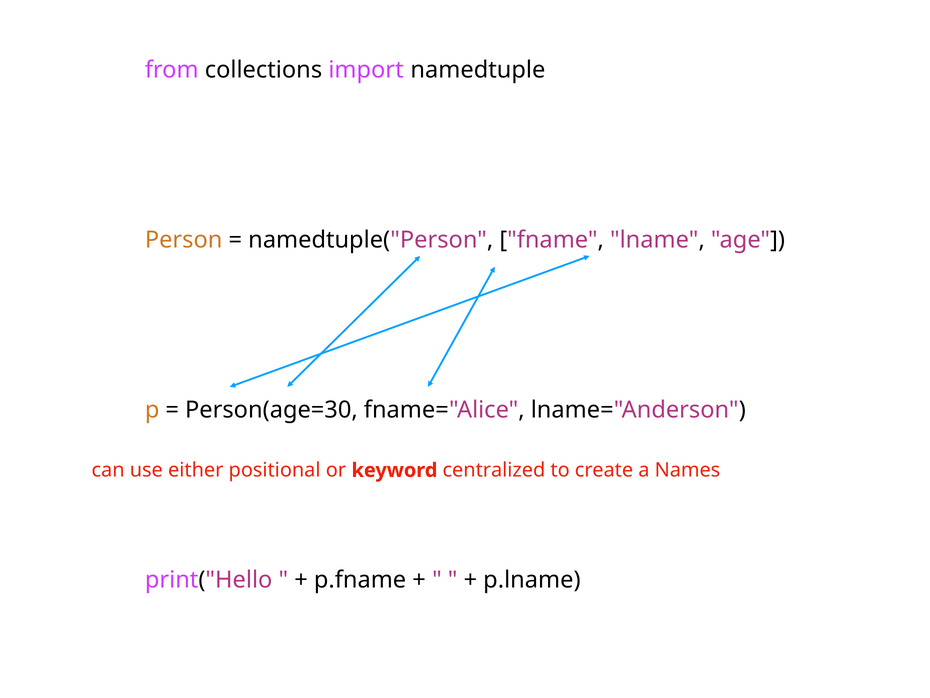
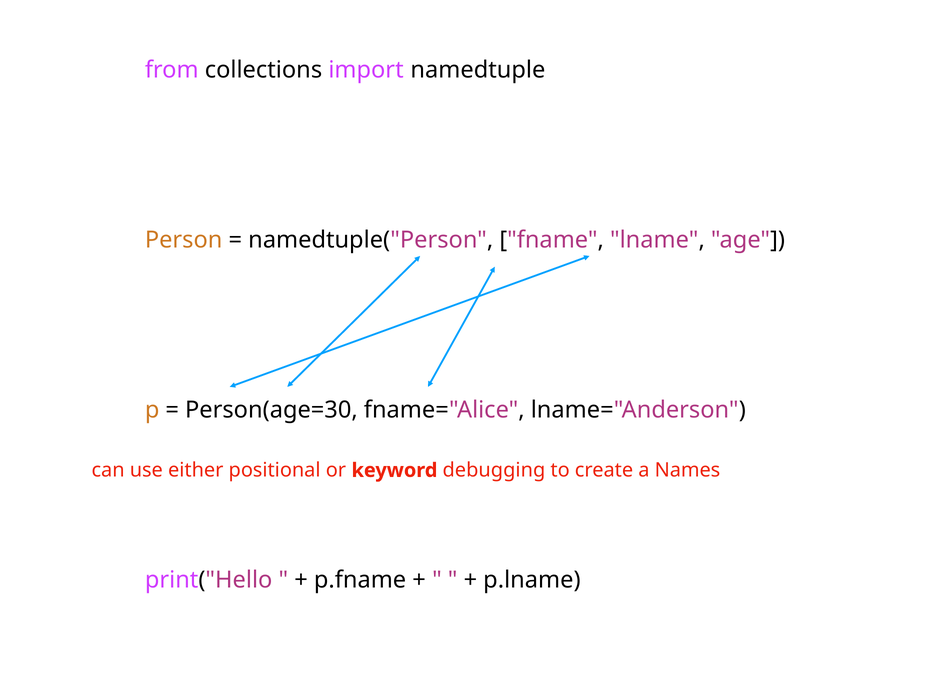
centralized: centralized -> debugging (494, 470)
